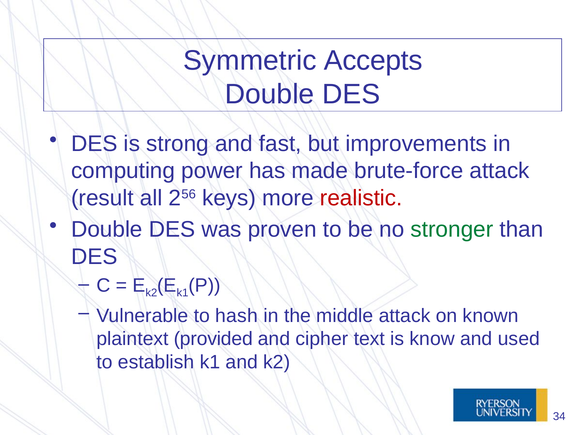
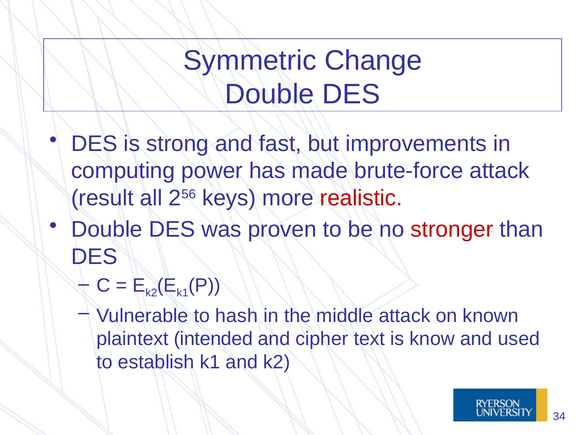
Accepts: Accepts -> Change (373, 61)
stronger colour: green -> red (452, 230)
provided: provided -> intended (213, 339)
